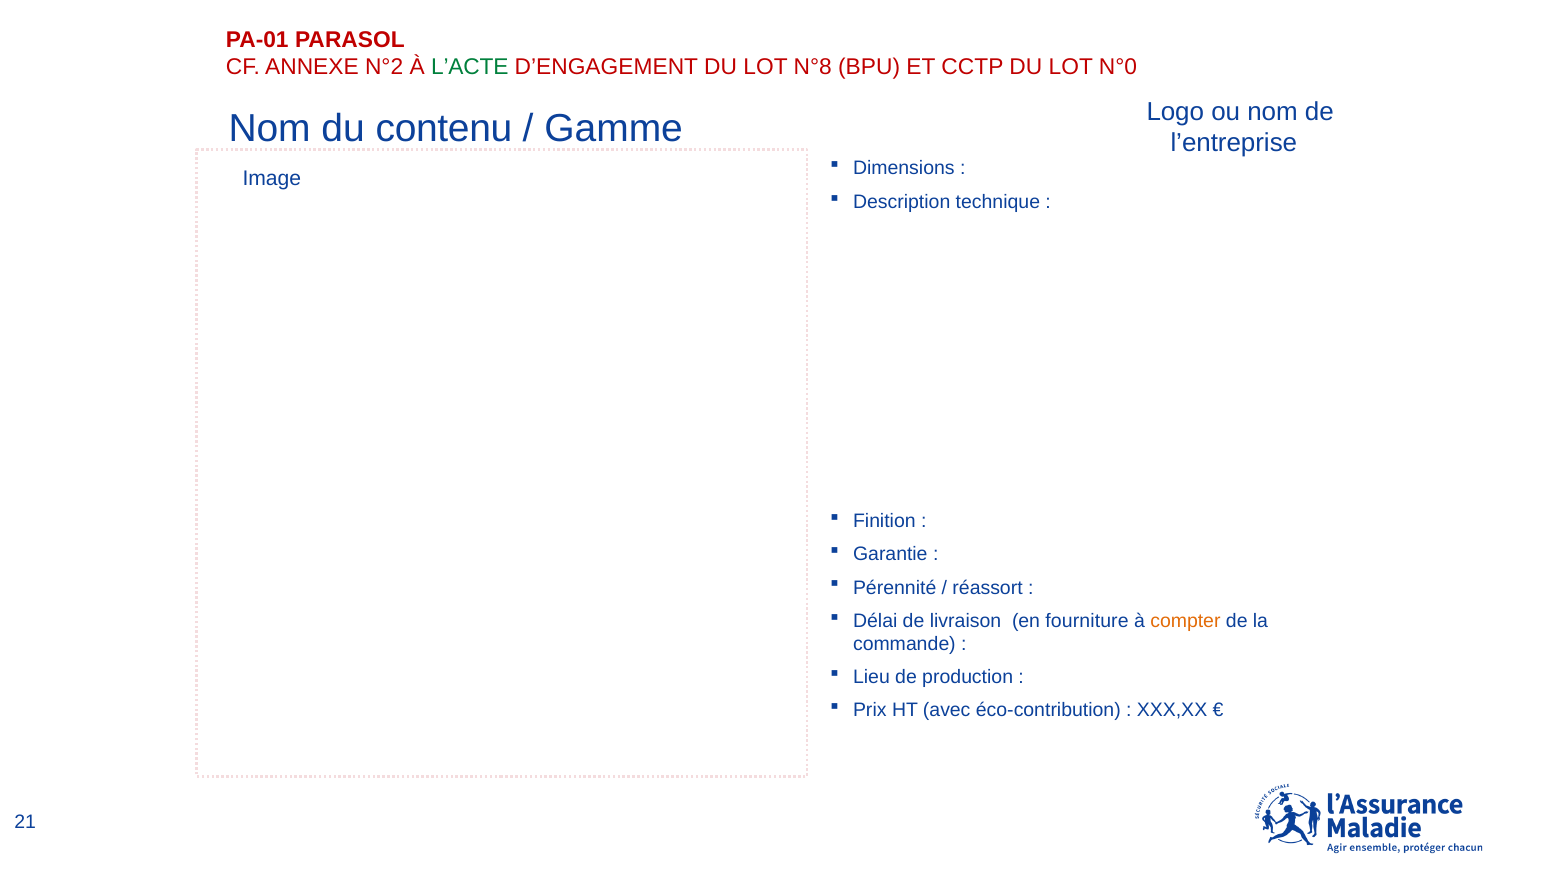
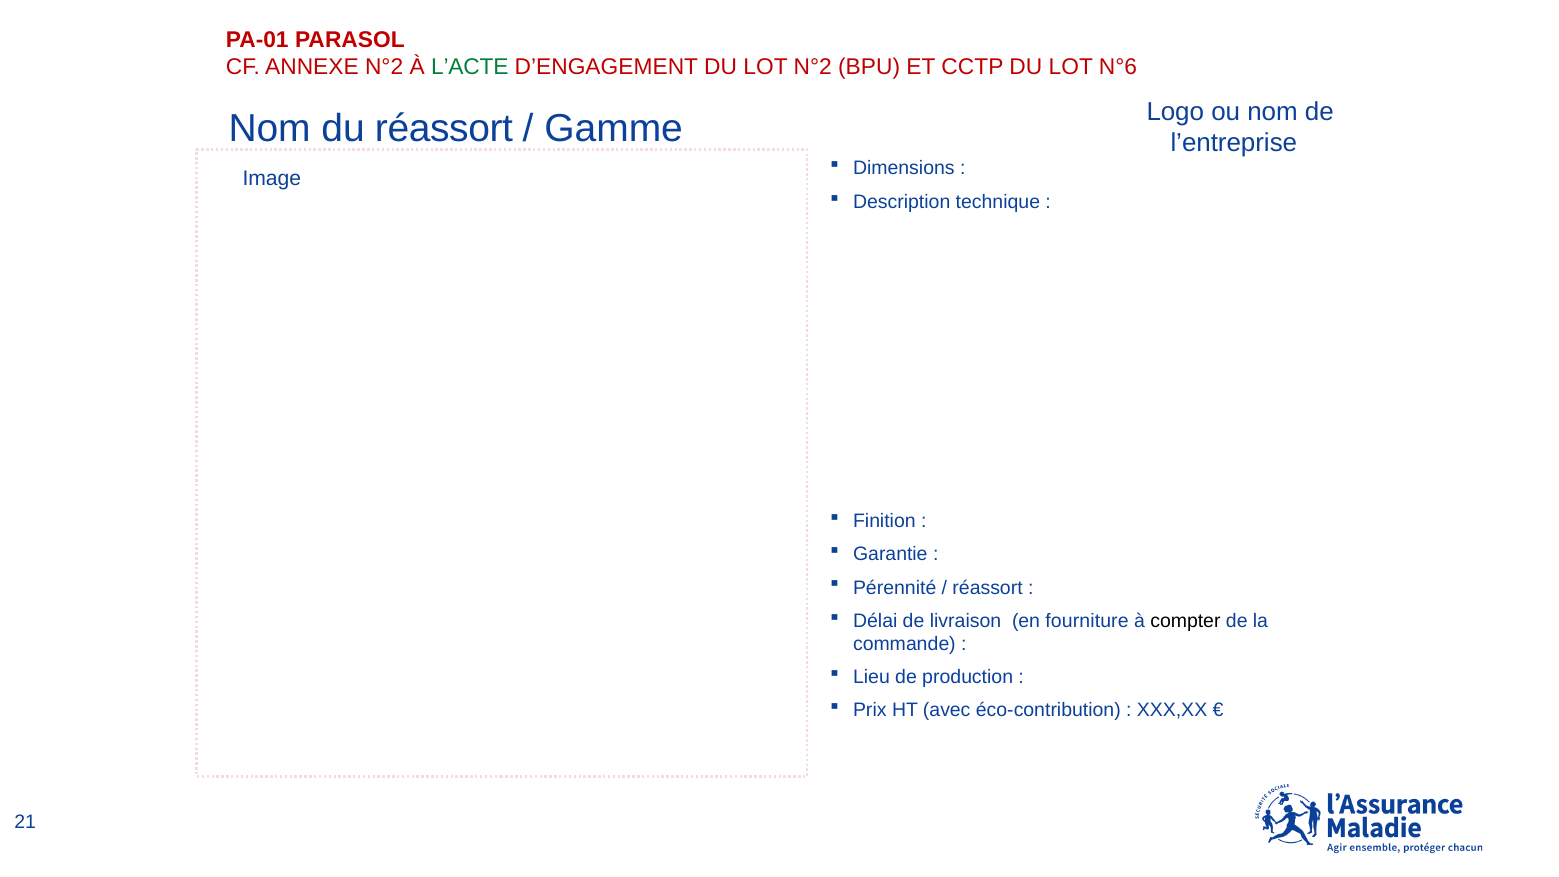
LOT N°8: N°8 -> N°2 (813, 67)
N°0: N°0 -> N°6 (1118, 67)
du contenu: contenu -> réassort (444, 129)
compter colour: orange -> black (1185, 621)
